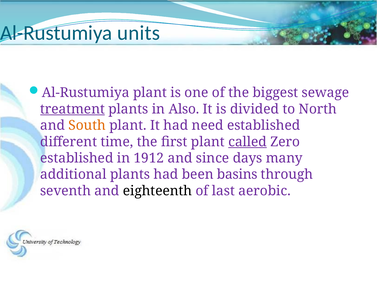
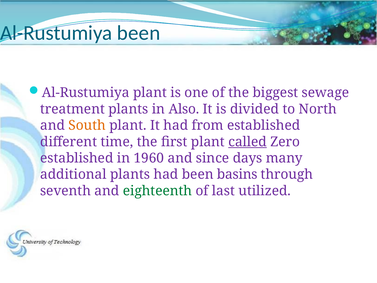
Al-Rustumiya units: units -> been (139, 33)
treatment underline: present -> none (72, 109)
need: need -> from (208, 125)
1912: 1912 -> 1960 (149, 158)
eighteenth colour: black -> green (157, 191)
aerobic: aerobic -> utilized (265, 191)
